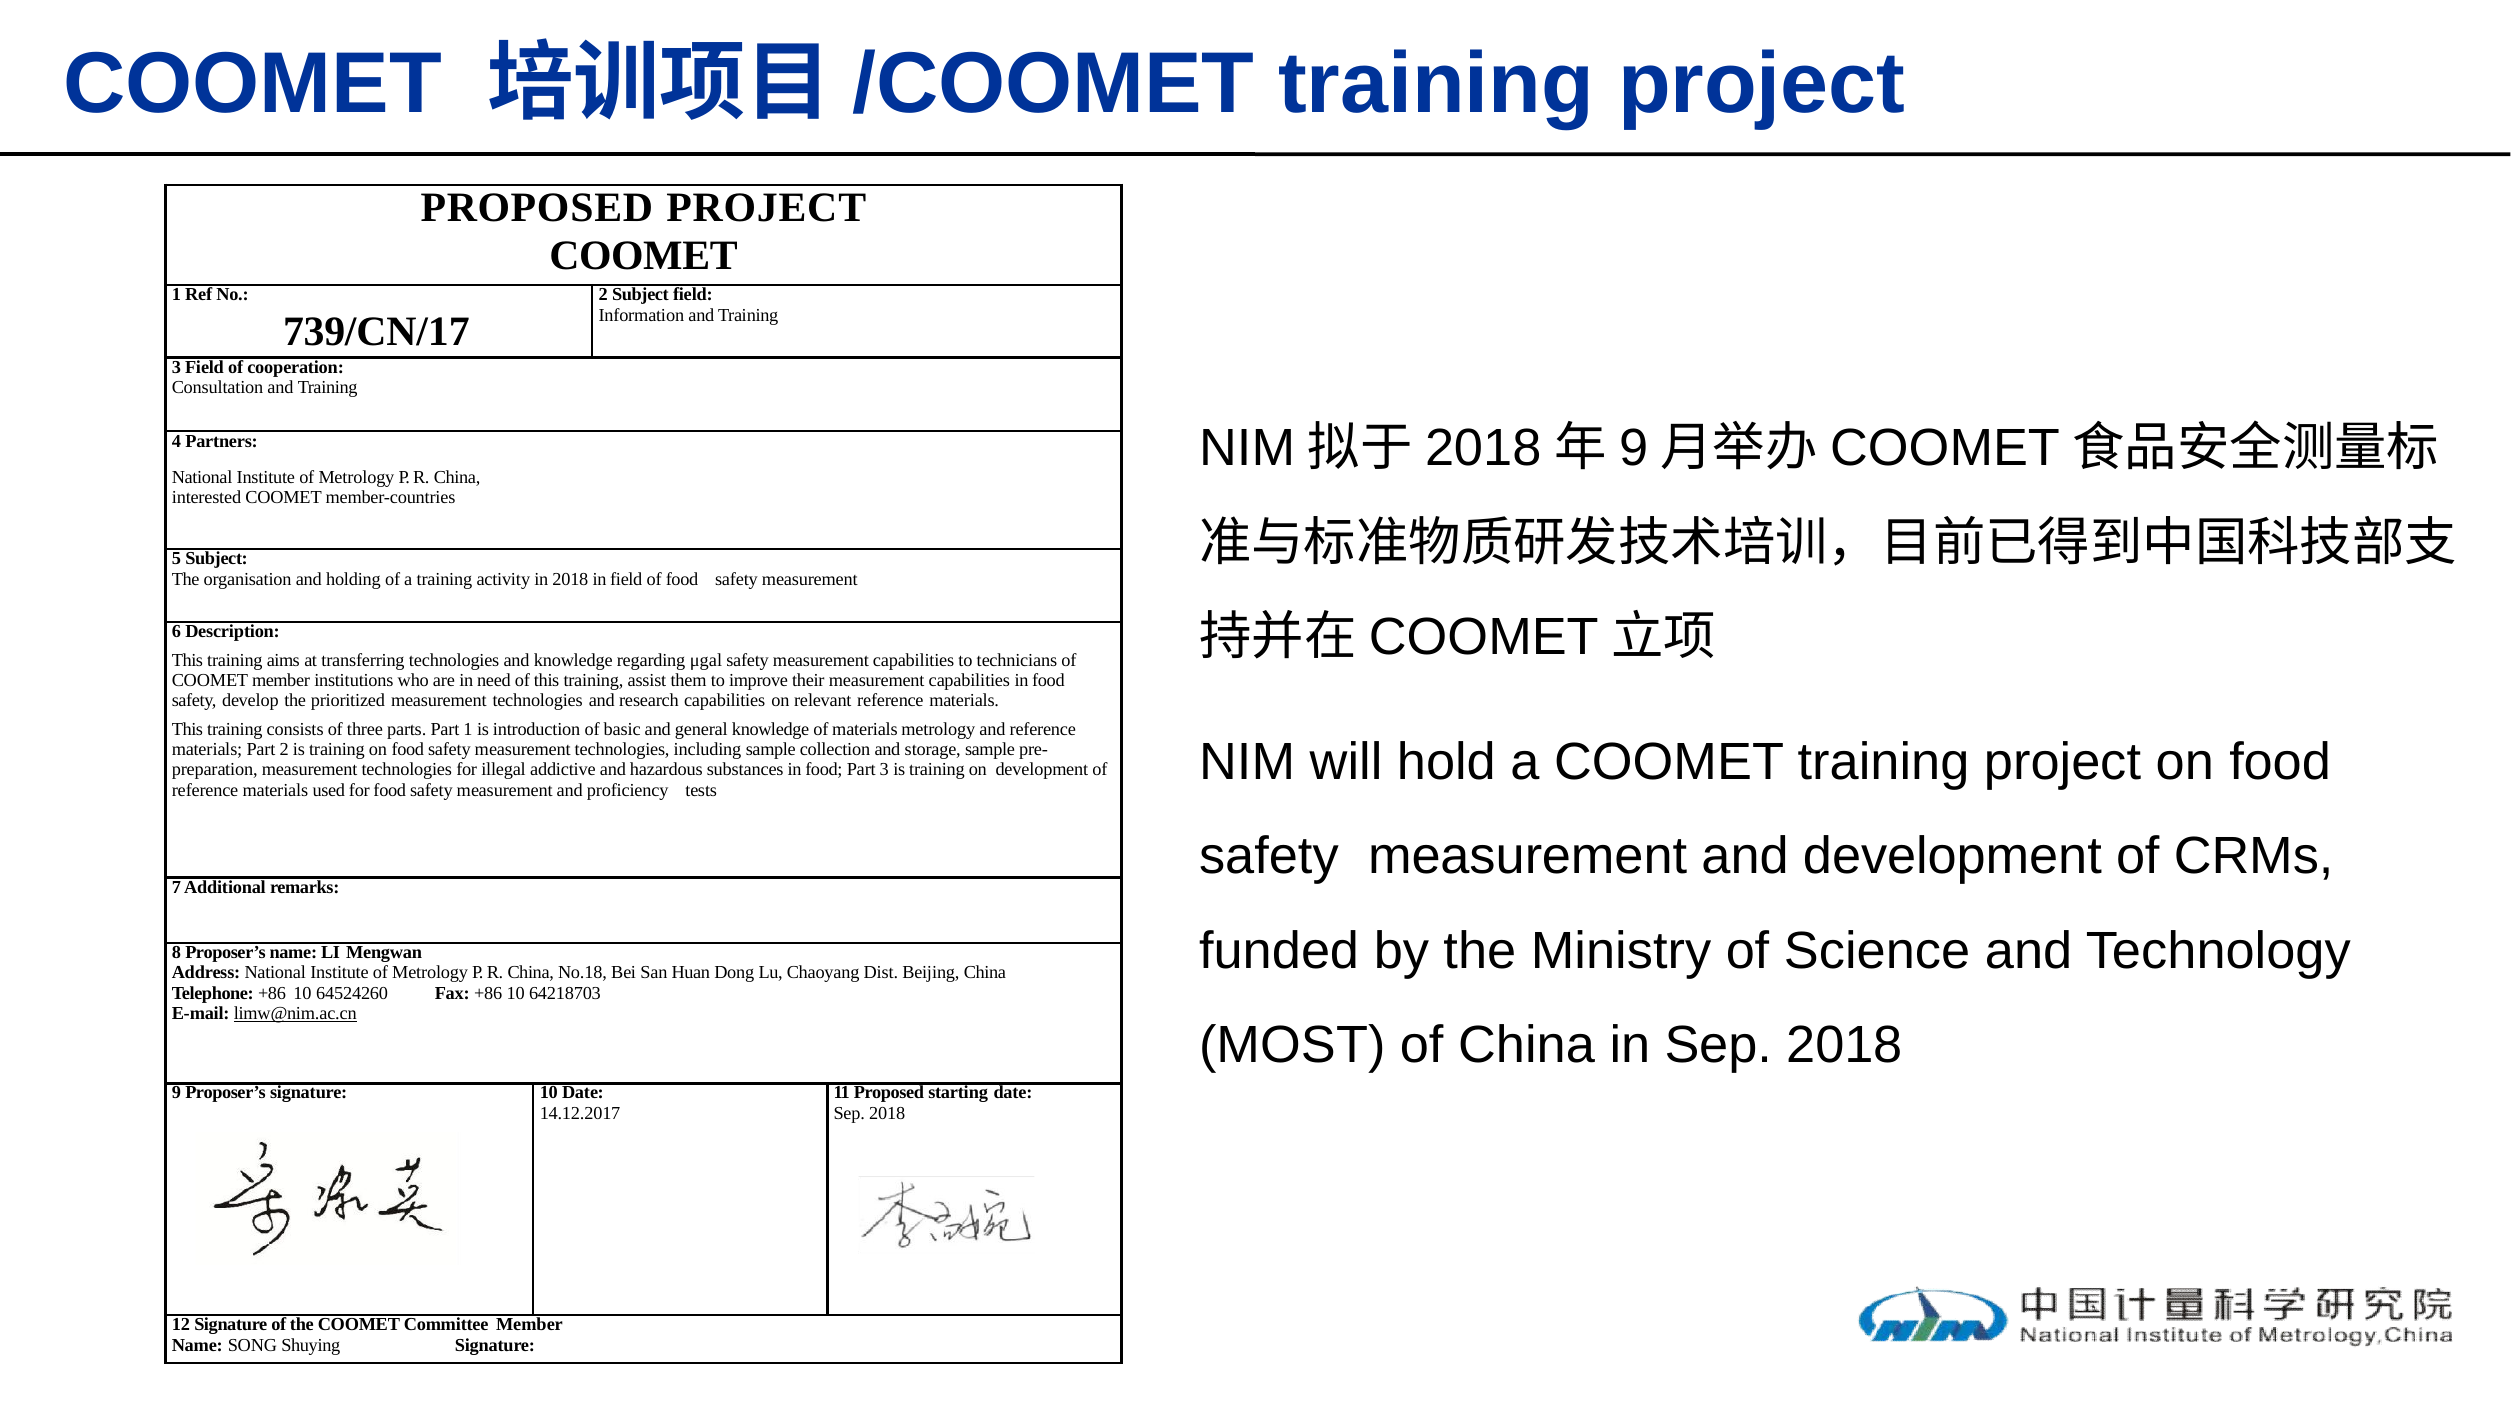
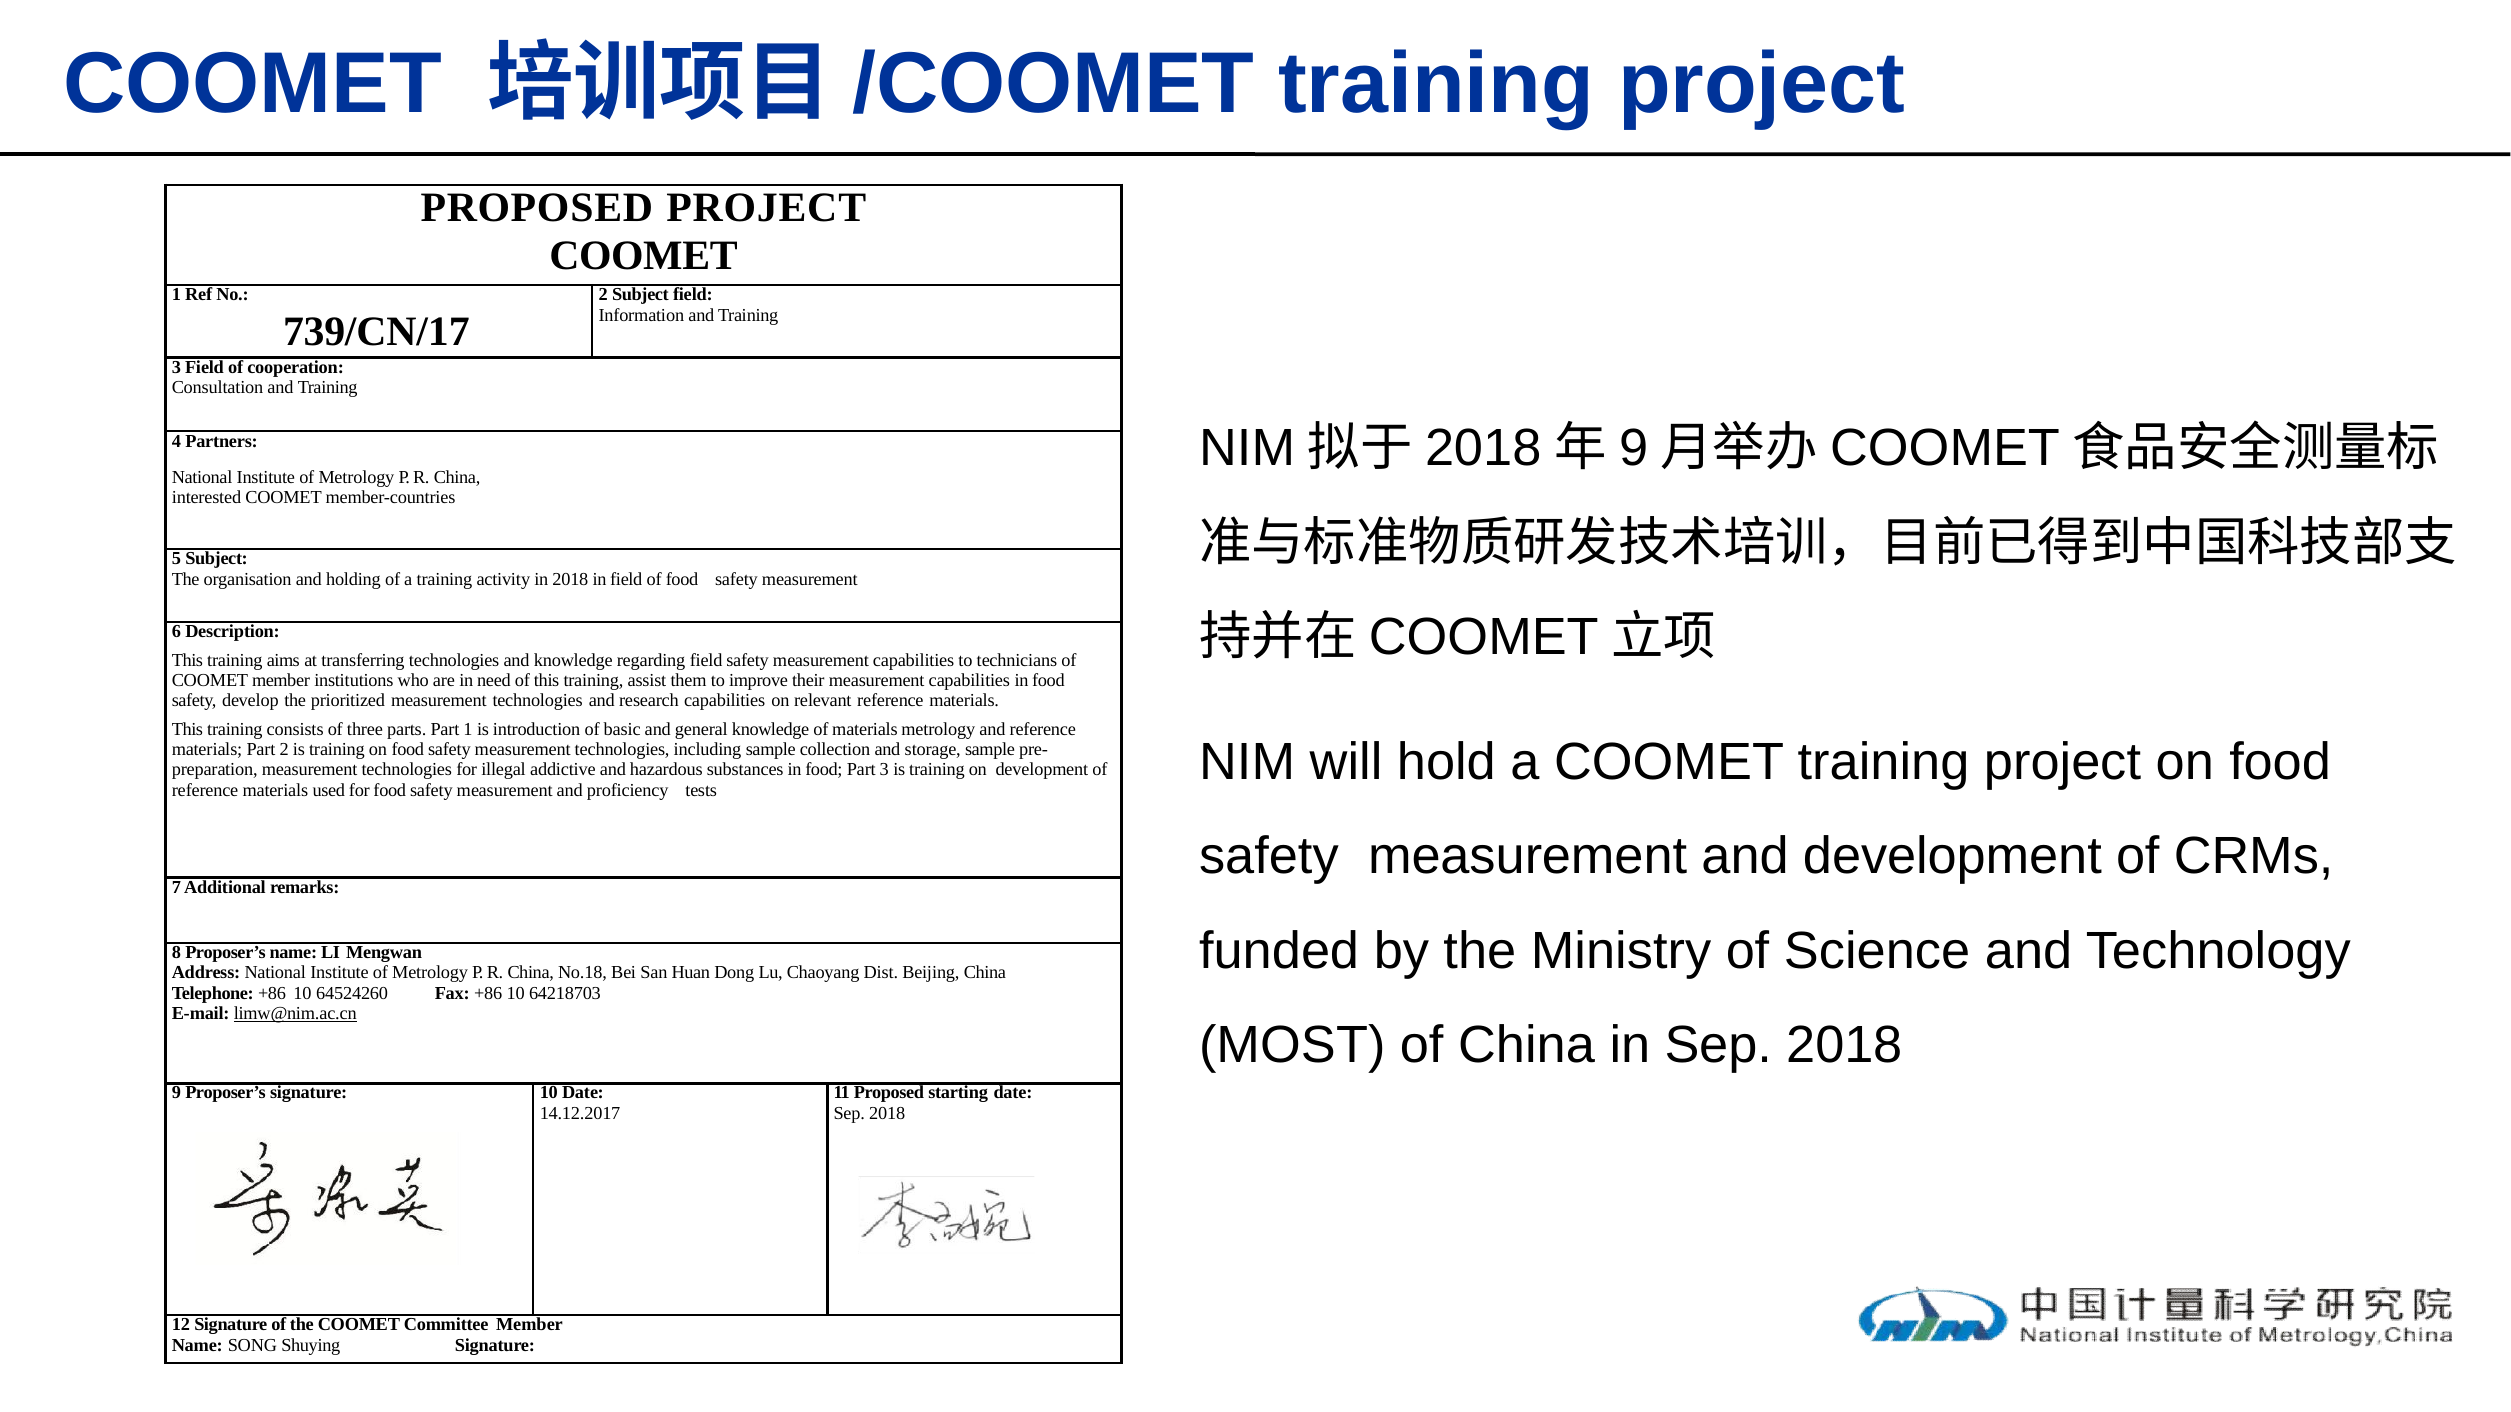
regarding μgal: μgal -> field (706, 660)
